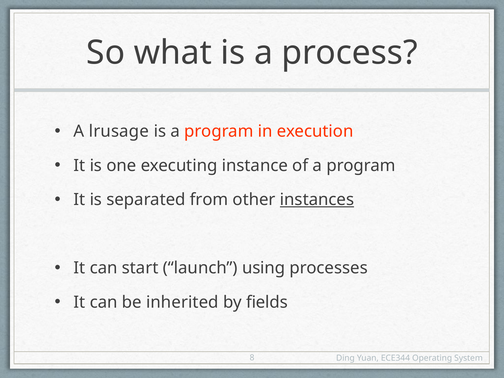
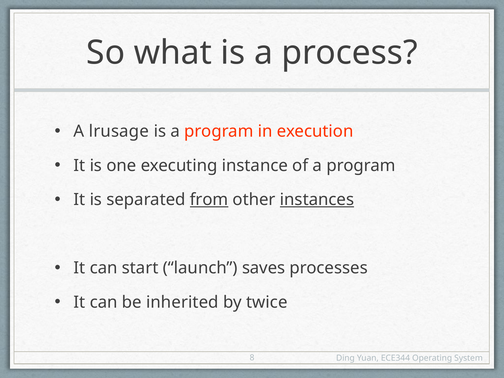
from underline: none -> present (209, 200)
using: using -> saves (264, 268)
fields: fields -> twice (267, 302)
